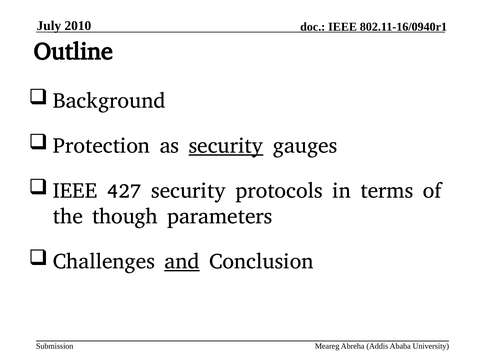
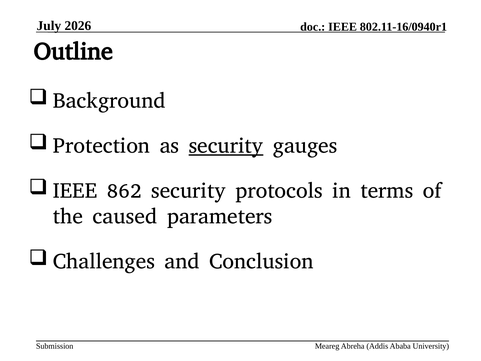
2010: 2010 -> 2026 (78, 26)
427: 427 -> 862 (124, 191)
though: though -> caused (125, 216)
and underline: present -> none (182, 261)
